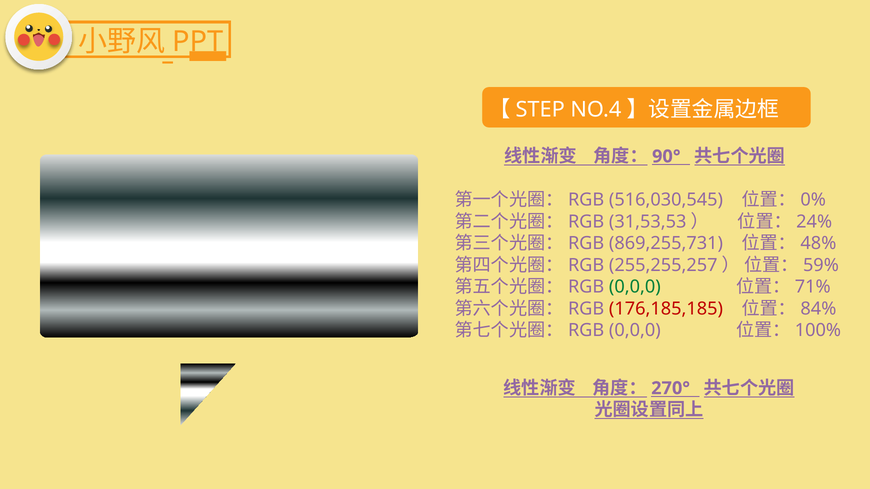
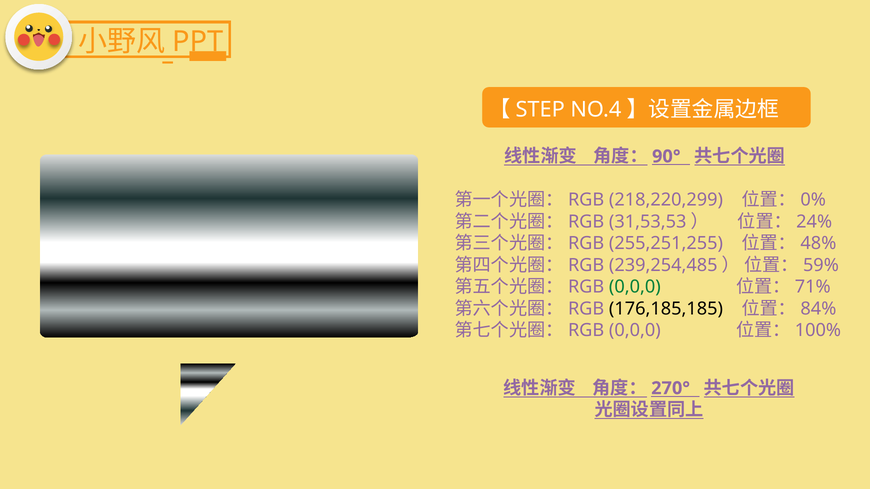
516,030,545: 516,030,545 -> 218,220,299 (666, 200)
869,255,731: 869,255,731 -> 255,251,255 (666, 244)
255,255,257: 255,255,257 -> 239,254,485 (663, 265)
176,185,185 colour: red -> black (666, 309)
